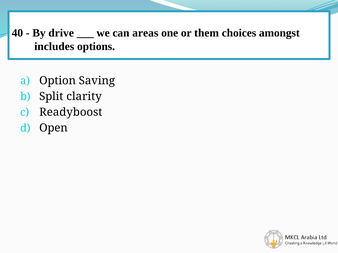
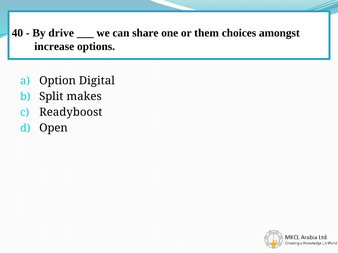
areas: areas -> share (145, 33)
includes: includes -> increase (54, 46)
Saving: Saving -> Digital (97, 81)
clarity: clarity -> makes (84, 97)
